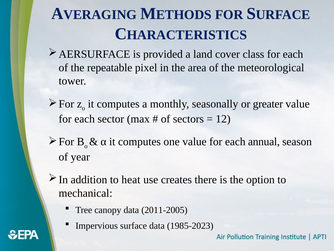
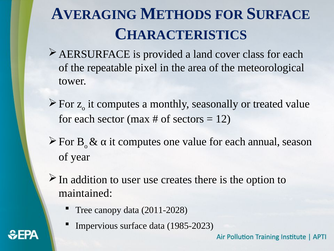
greater: greater -> treated (268, 104)
heat: heat -> user (131, 179)
mechanical: mechanical -> maintained (85, 193)
2011-2005: 2011-2005 -> 2011-2028 (164, 210)
